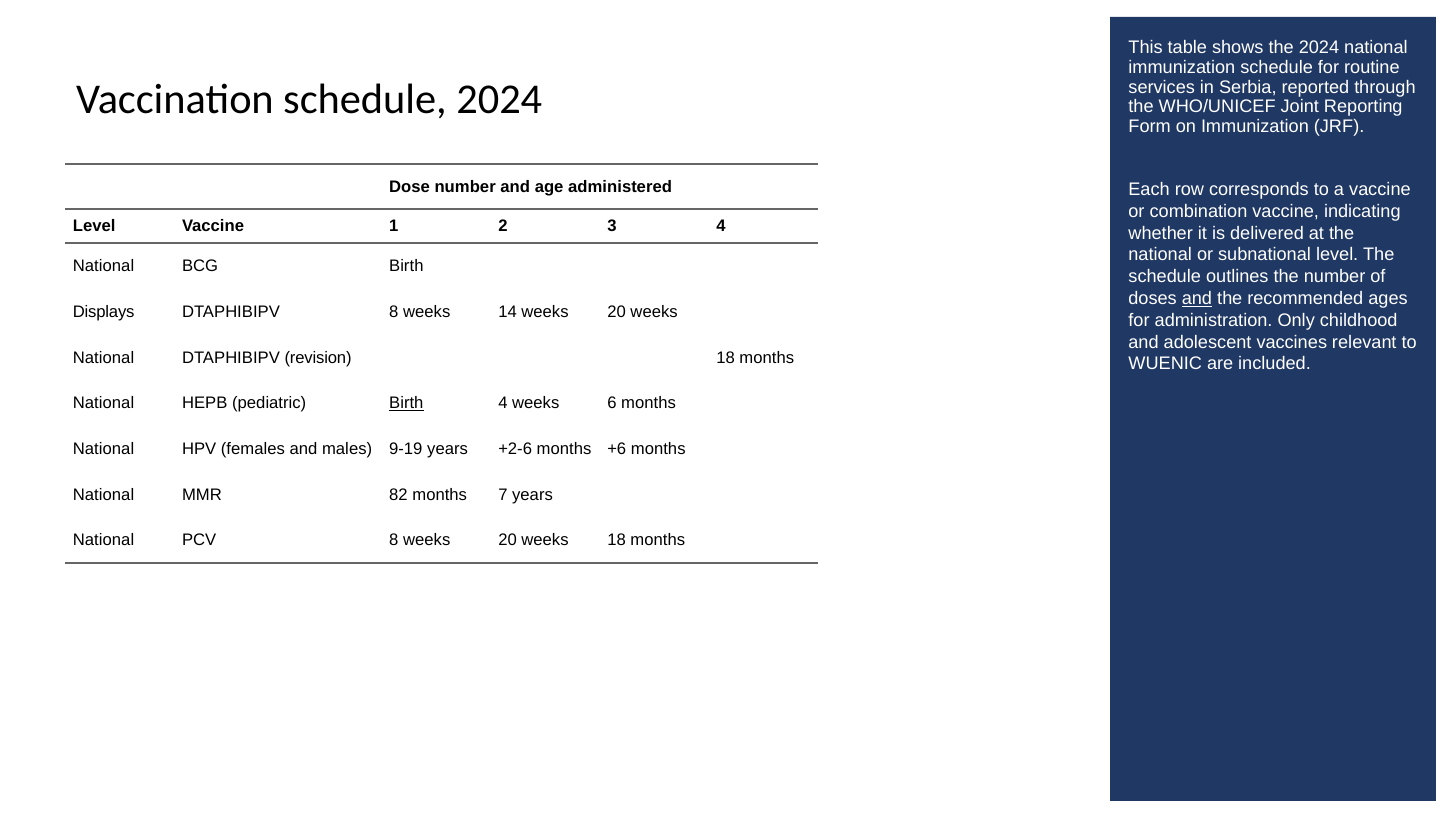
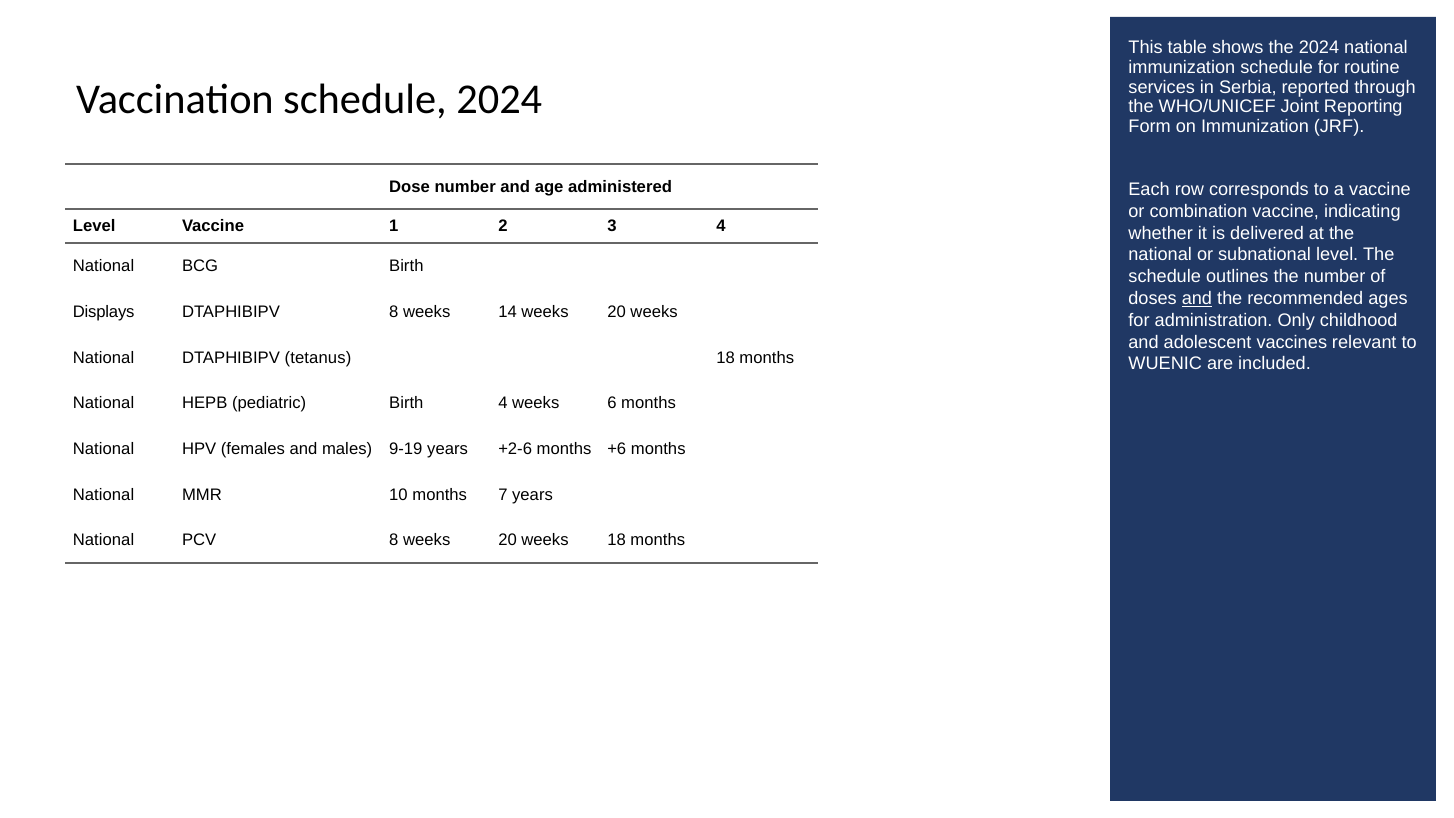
DTAPHIBIPV revision: revision -> tetanus (318, 357)
Birth underline: present -> none (406, 403)
82: 82 -> 10 (398, 494)
